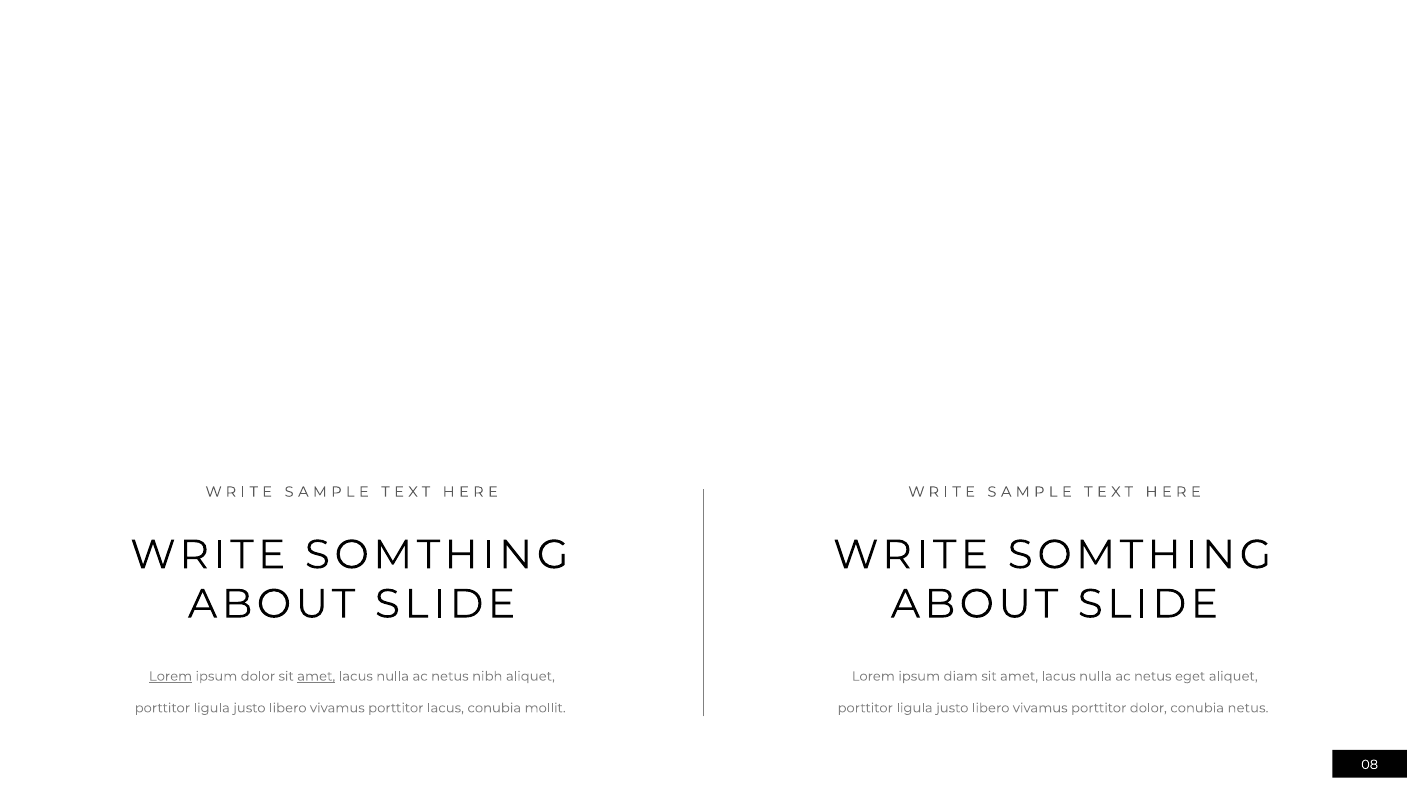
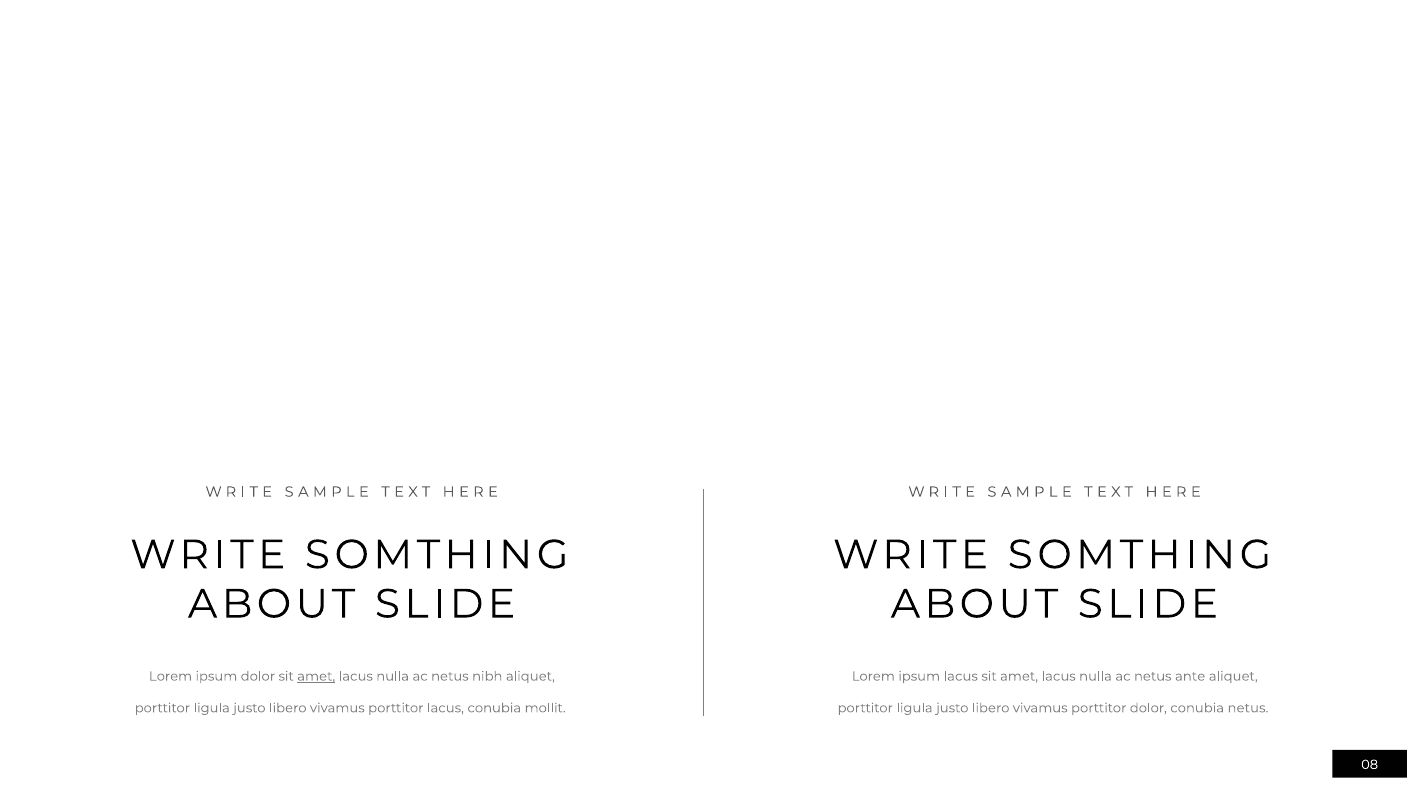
Lorem underline: present -> none (171, 677)
ipsum diam: diam -> lacus (961, 677)
eget: eget -> ante (1190, 677)
